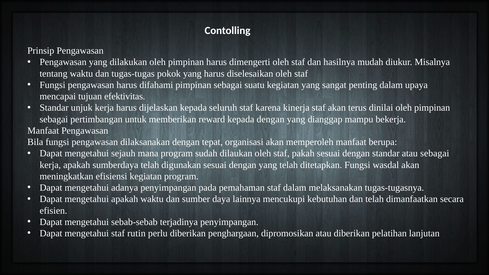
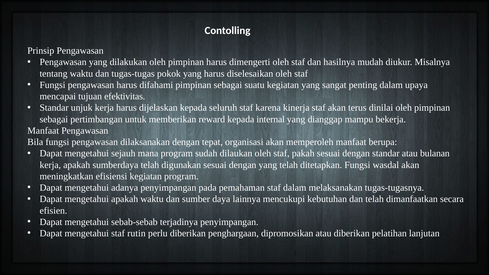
kepada dengan: dengan -> internal (271, 119)
atau sebagai: sebagai -> bulanan (435, 154)
